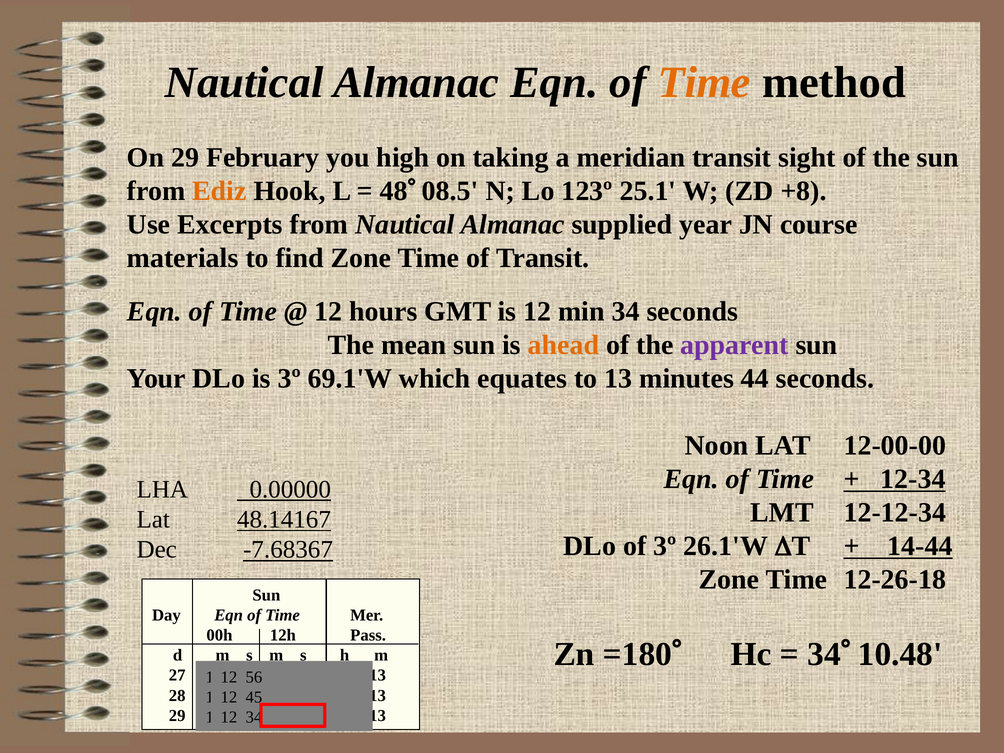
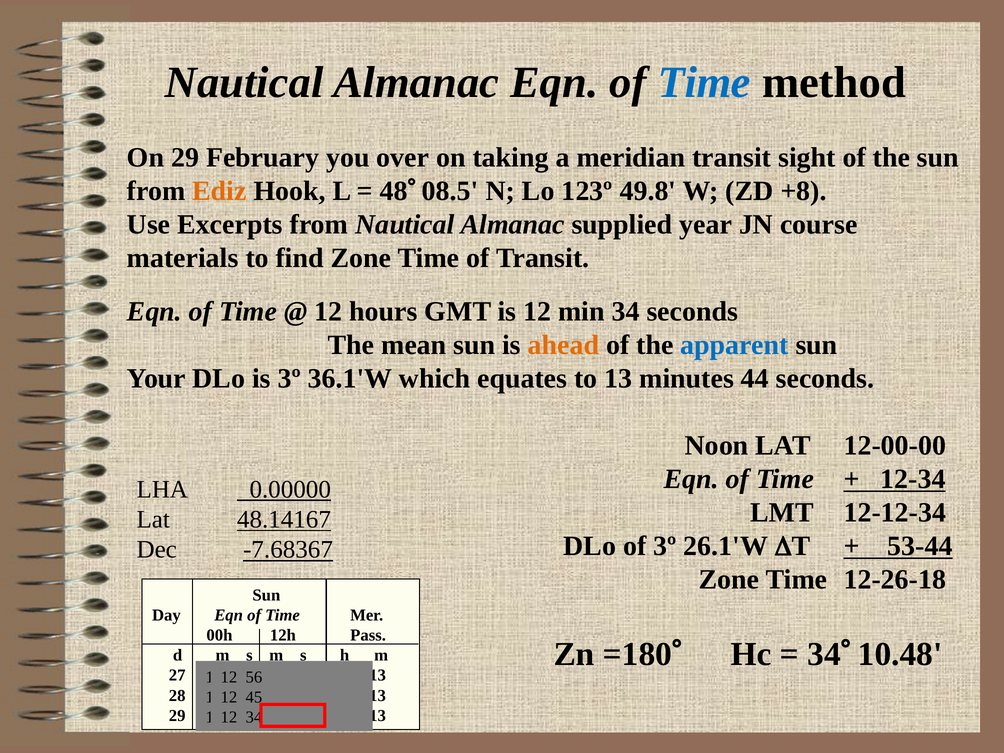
Time colour: orange -> blue (704, 83)
high: high -> over (403, 157)
25.1: 25.1 -> 49.8 (648, 191)
apparent colour: purple -> blue (734, 345)
69.1'W: 69.1'W -> 36.1'W (350, 378)
14-44: 14-44 -> 53-44 (920, 546)
